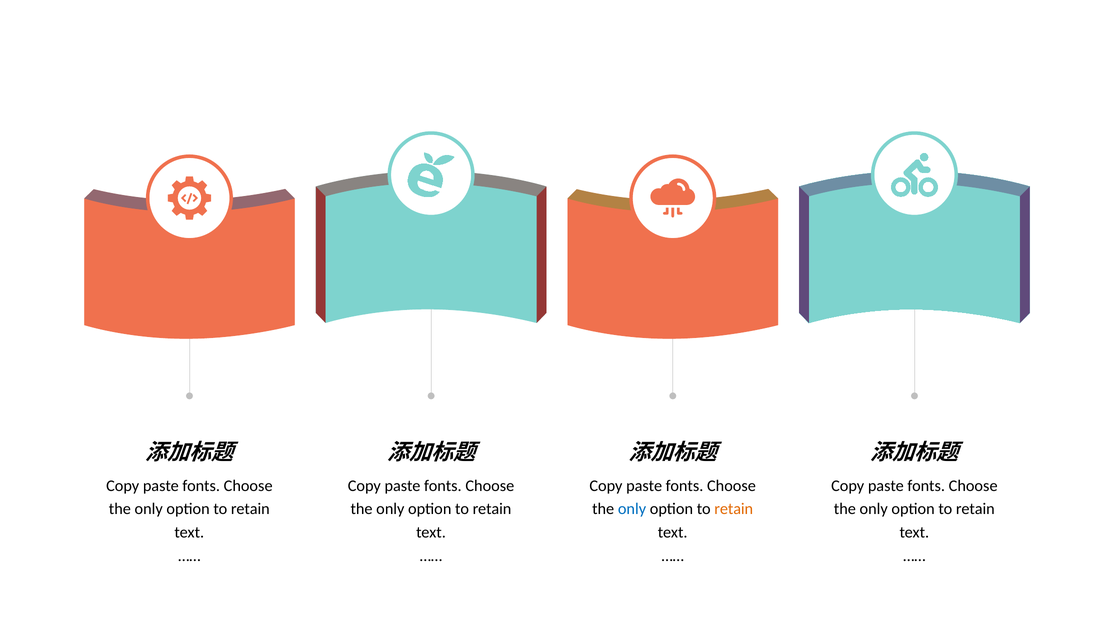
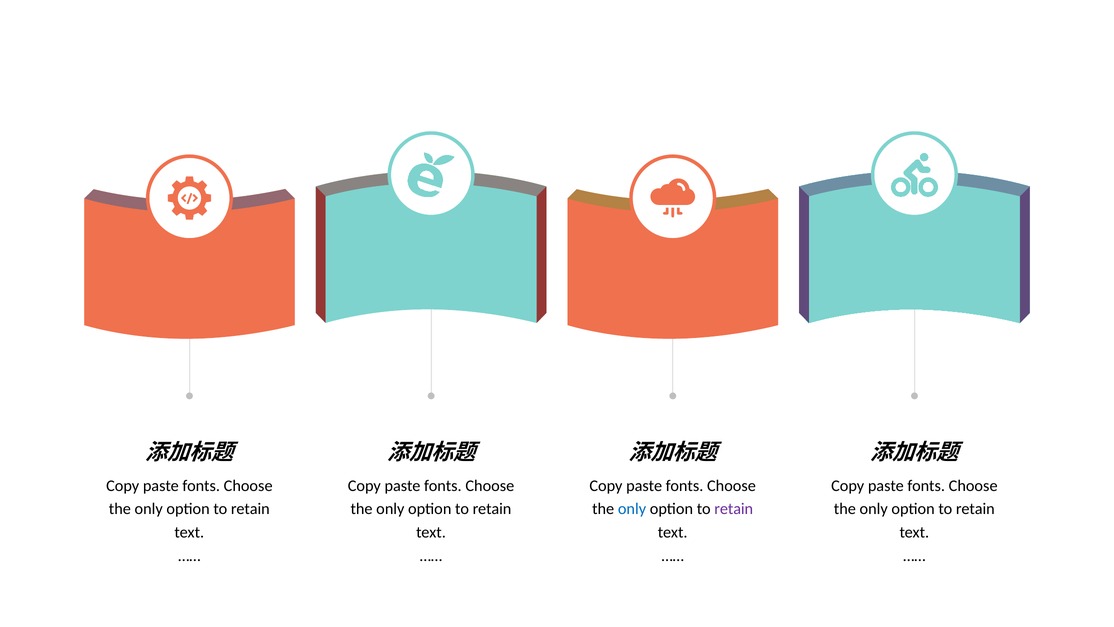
retain colour: orange -> purple (734, 509)
